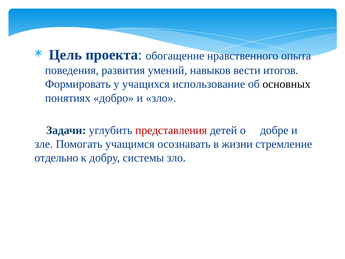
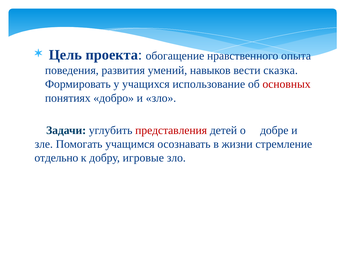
итогов: итогов -> сказка (281, 70)
основных colour: black -> red (287, 84)
системы: системы -> игровые (143, 158)
